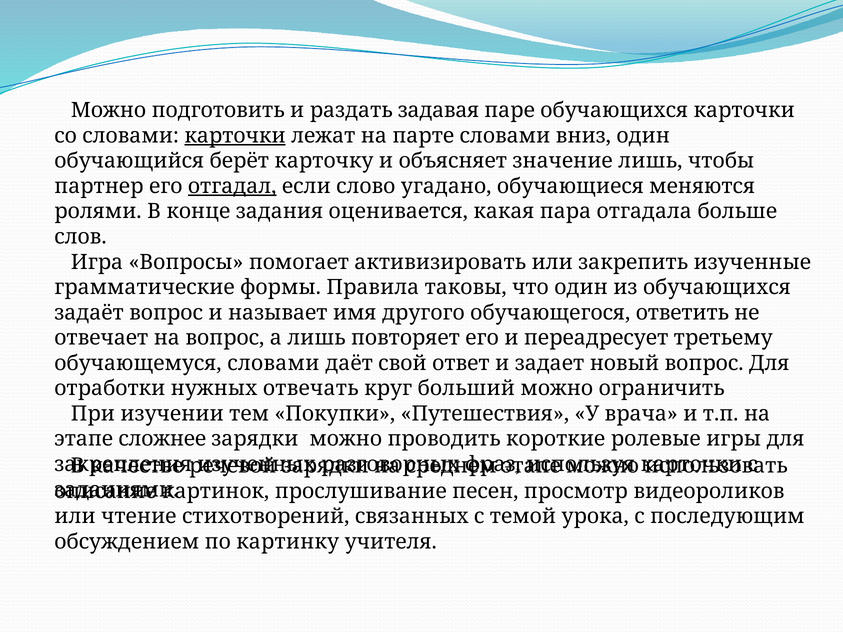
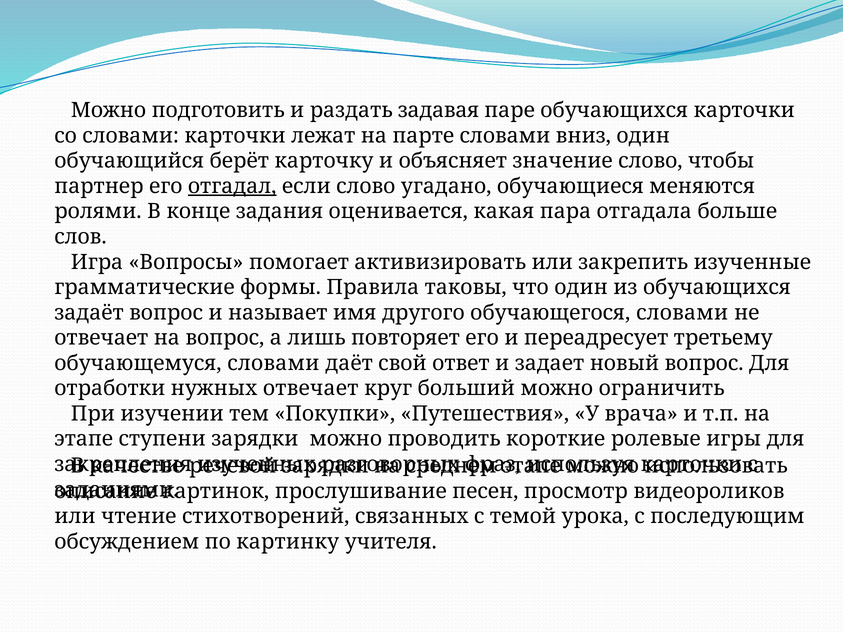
карточки underline: present -> none (235, 136)
значение лишь: лишь -> слово (650, 161)
обучающегося ответить: ответить -> словами (682, 313)
нужных отвечать: отвечать -> отвечает (311, 389)
сложнее: сложнее -> ступени (162, 439)
